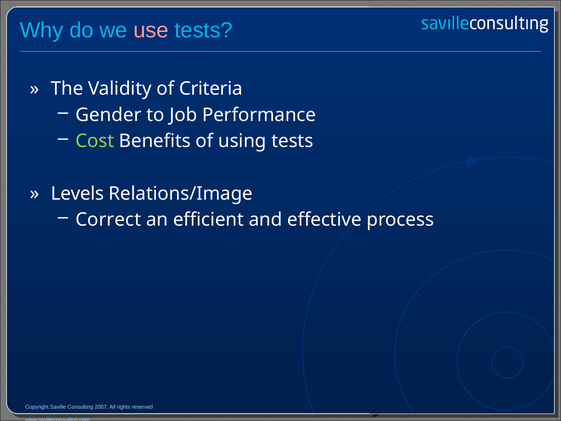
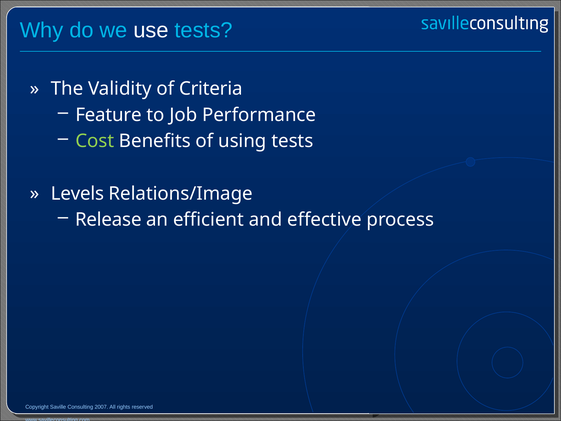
use colour: pink -> white (151, 30)
Gender: Gender -> Feature (109, 115)
Correct: Correct -> Release (108, 220)
